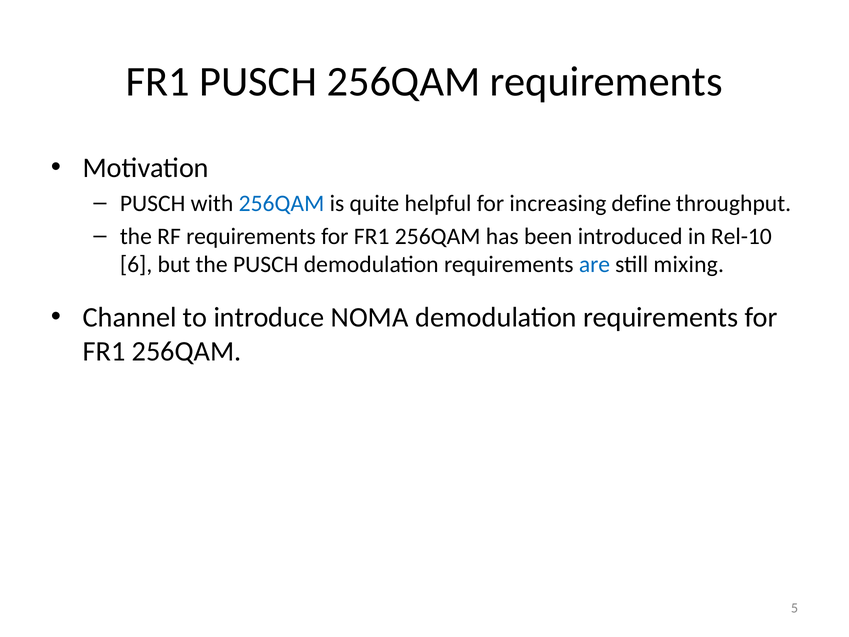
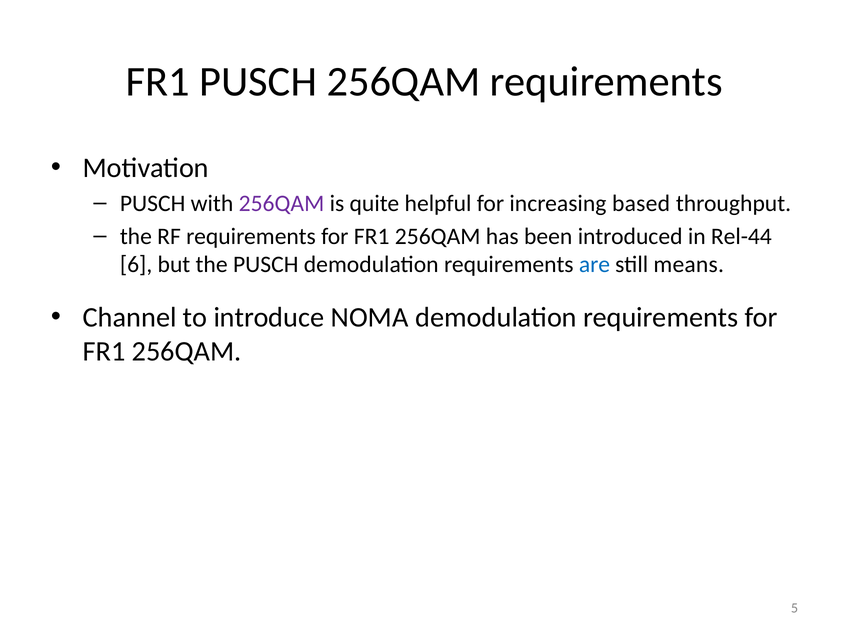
256QAM colour: blue -> purple (281, 203)
define: define -> based (641, 203)
Rel-10: Rel-10 -> Rel-44 (741, 236)
mixing: mixing -> means (689, 265)
